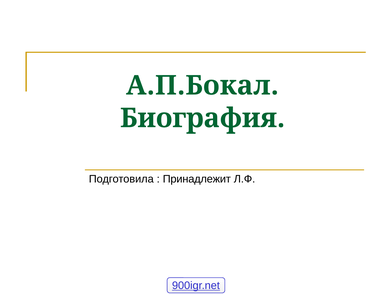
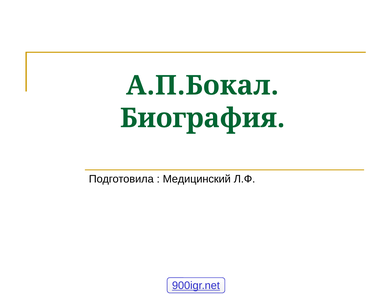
Принадлежит: Принадлежит -> Медицинский (197, 179)
